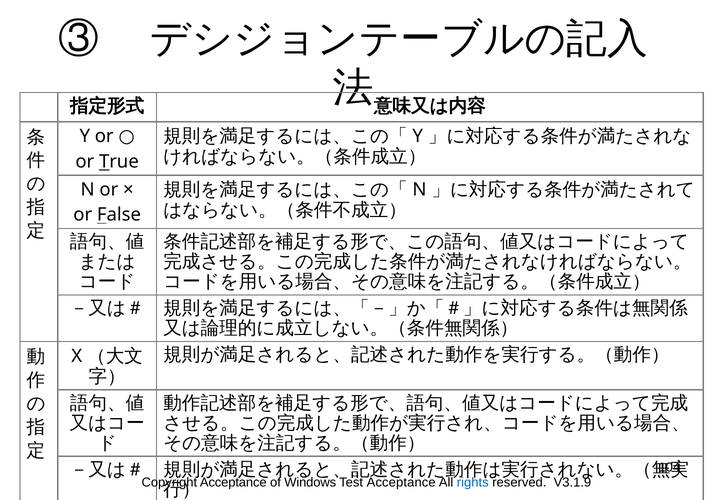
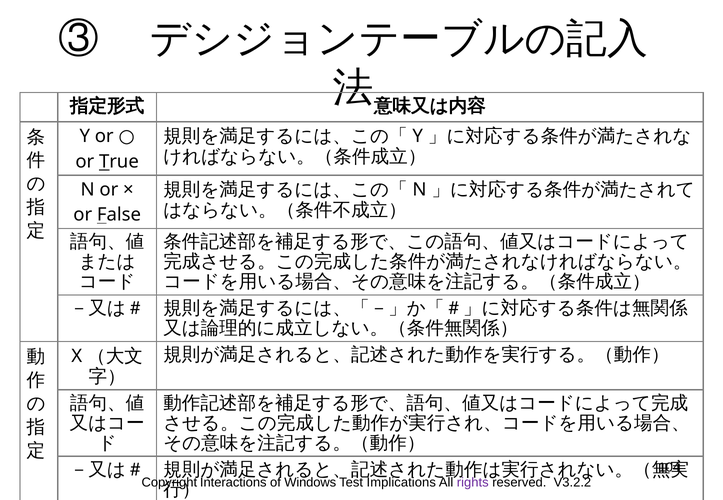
Copyright Acceptance: Acceptance -> Interactions (233, 483)
Test Acceptance: Acceptance -> Implications (401, 483)
rights colour: blue -> purple (473, 483)
V3.1.9: V3.1.9 -> V3.2.2 (572, 483)
